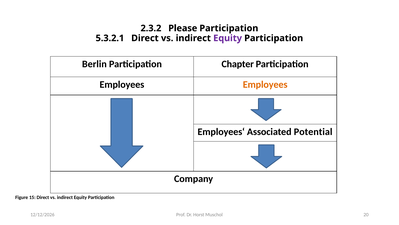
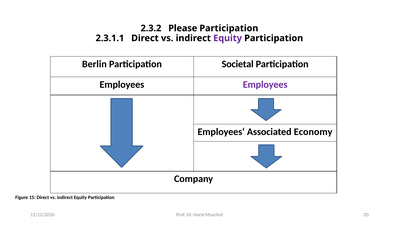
5.3.2.1: 5.3.2.1 -> 2.3.1.1 (110, 38)
Chapter: Chapter -> Societal (238, 64)
Employees colour: orange -> purple (265, 84)
Potential: Potential -> Economy (313, 131)
